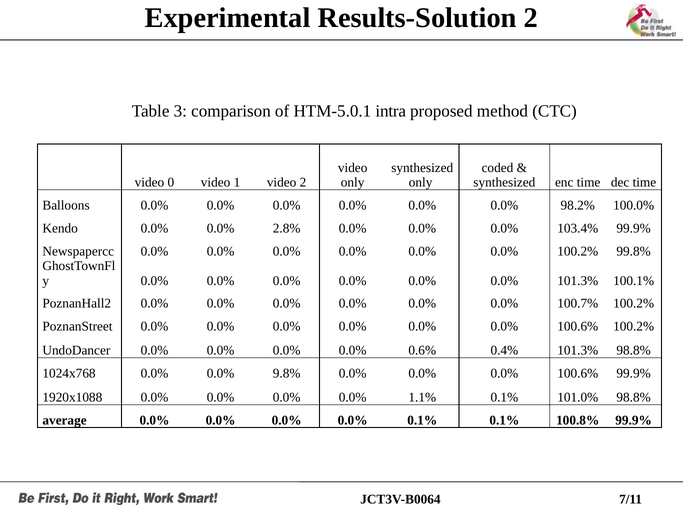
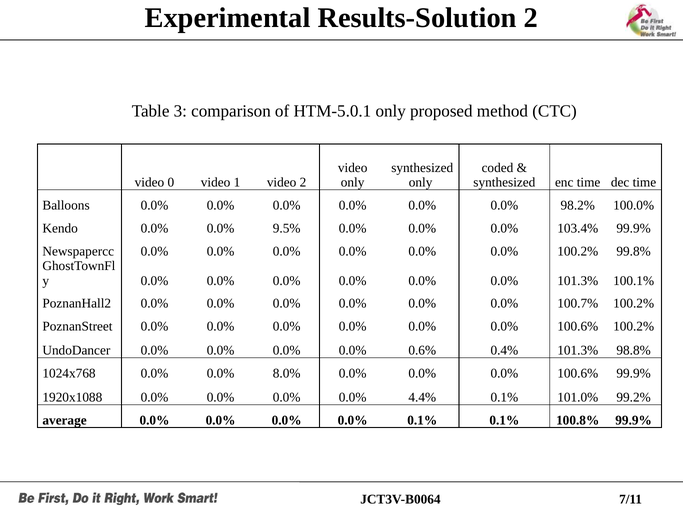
HTM-5.0.1 intra: intra -> only (391, 111)
2.8%: 2.8% -> 9.5% (287, 228)
9.8%: 9.8% -> 8.0% (287, 374)
1.1%: 1.1% -> 4.4% (422, 398)
101.0% 98.8%: 98.8% -> 99.2% (634, 398)
